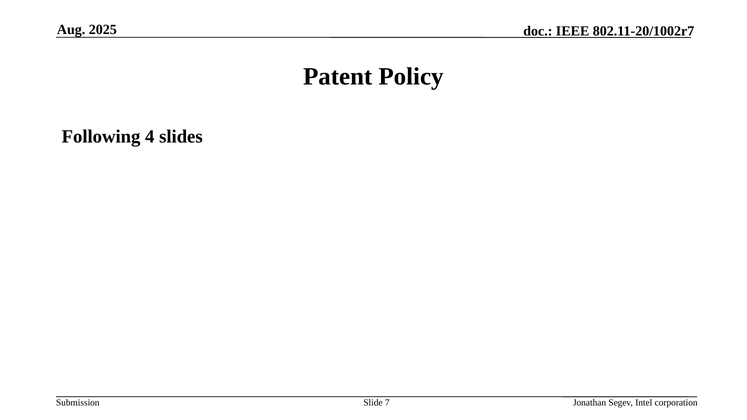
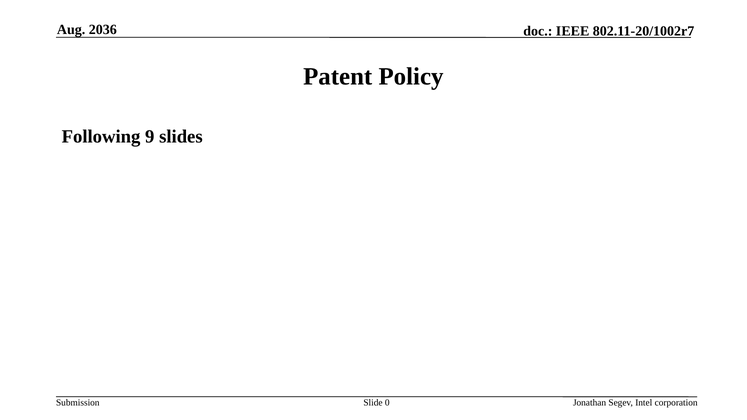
2025: 2025 -> 2036 (103, 30)
4: 4 -> 9 (150, 137)
7: 7 -> 0 (387, 403)
